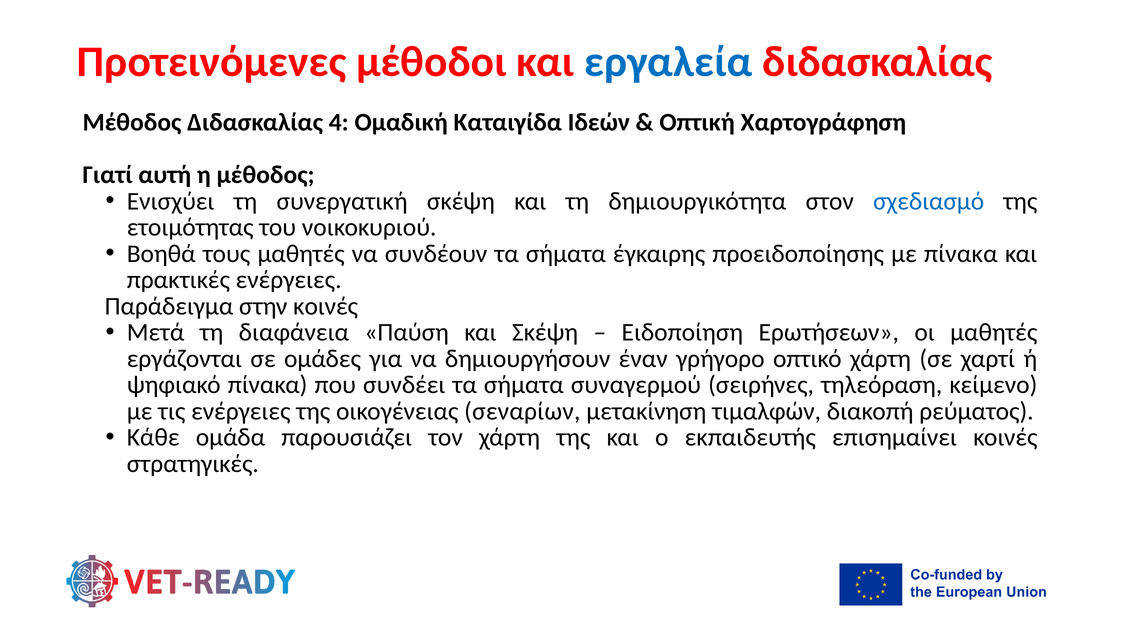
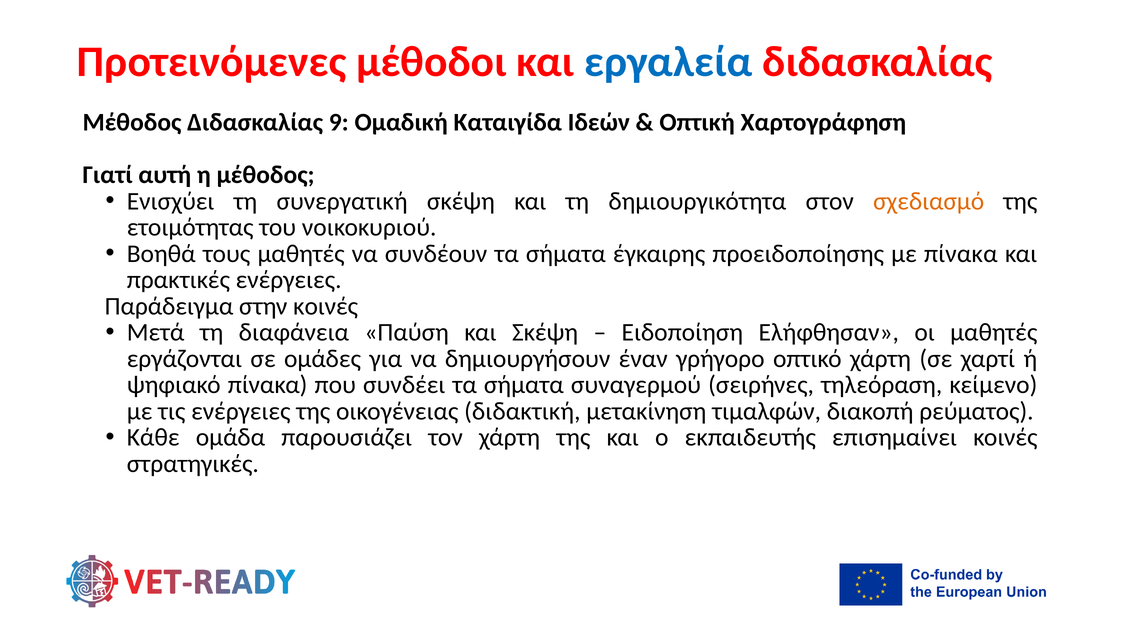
4: 4 -> 9 (339, 122)
σχεδιασμό colour: blue -> orange (929, 201)
Ερωτήσεων: Ερωτήσεων -> Ελήφθησαν (829, 333)
σεναρίων: σεναρίων -> διδακτική (522, 412)
